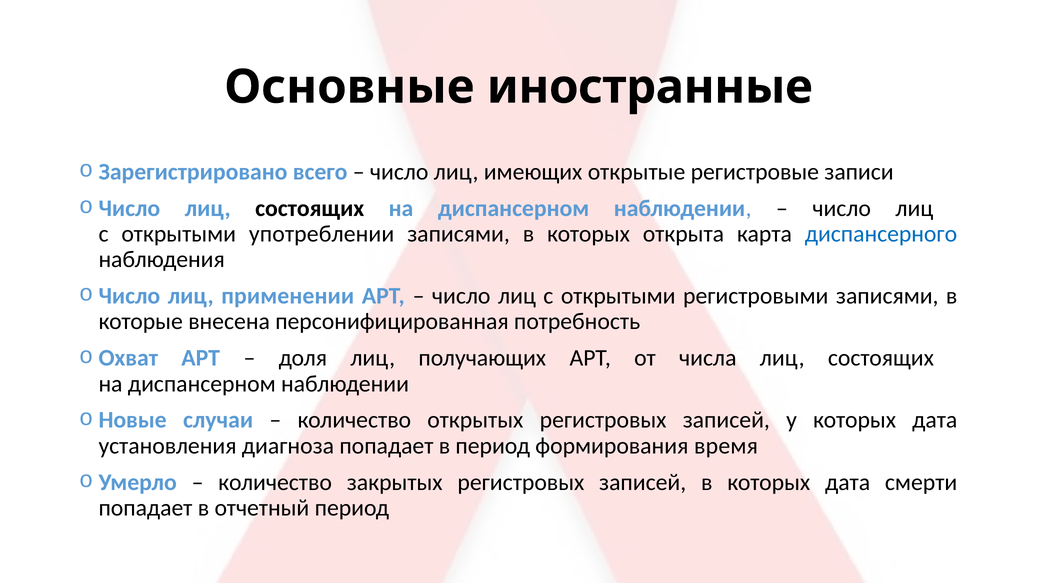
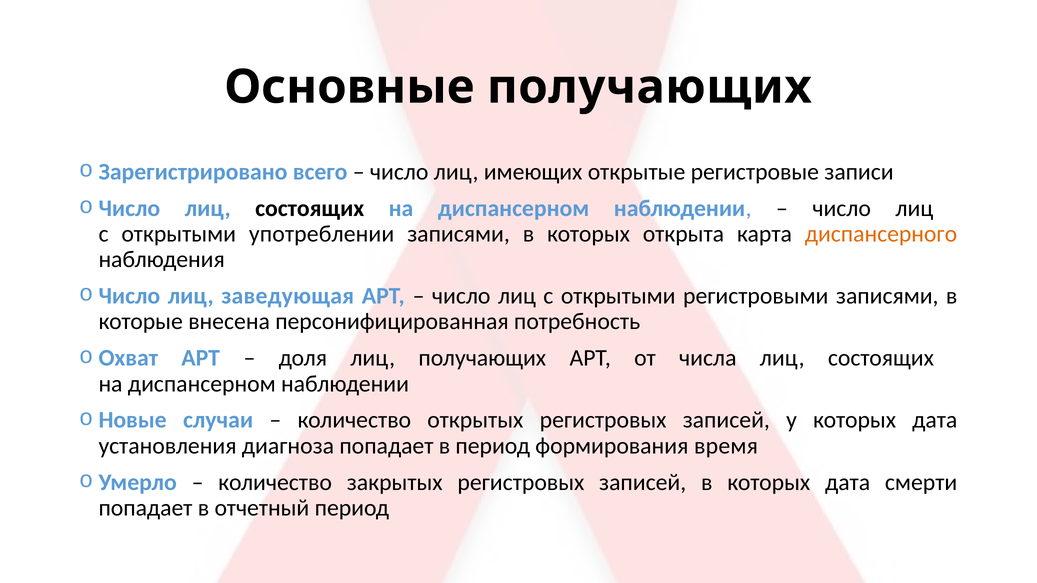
Основные иностранные: иностранные -> получающих (649, 87)
диспансерного colour: blue -> orange (881, 234)
применении: применении -> заведующая (288, 296)
